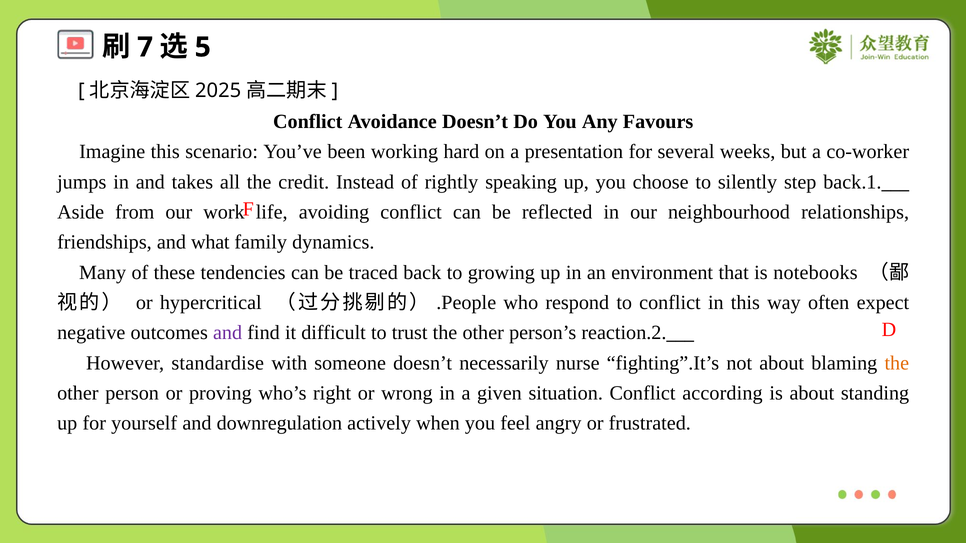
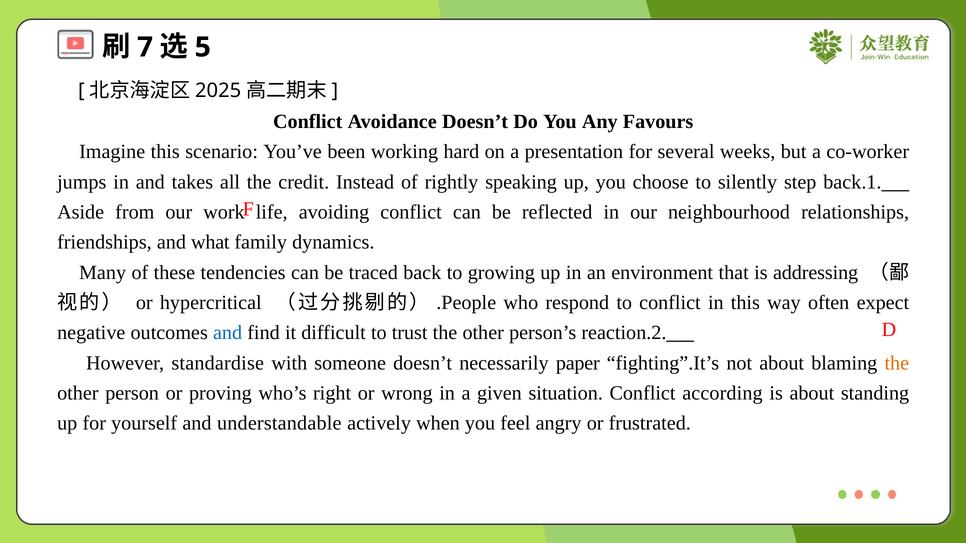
notebooks: notebooks -> addressing (816, 273)
and colour: purple -> blue (228, 333)
nurse: nurse -> paper (578, 363)
downregulation: downregulation -> understandable (279, 423)
